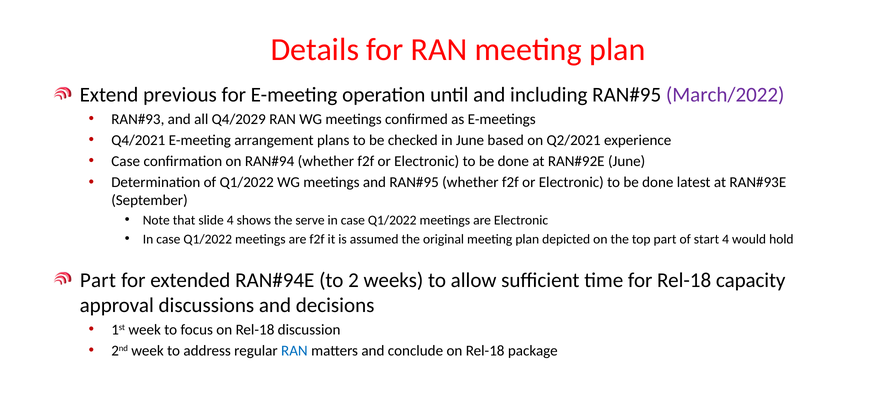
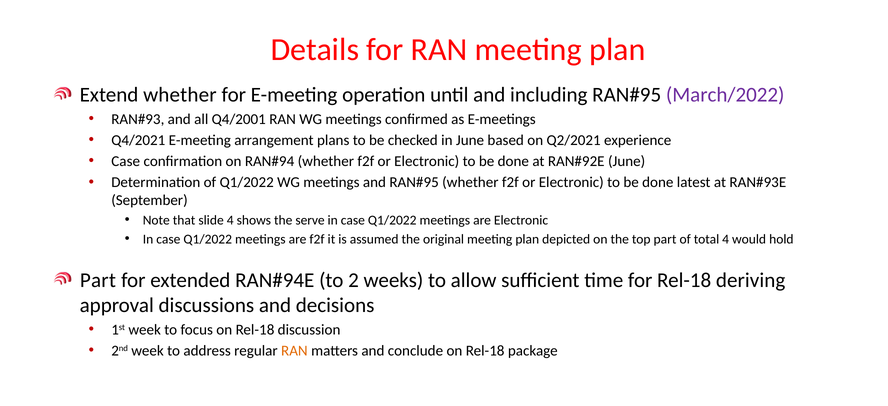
Extend previous: previous -> whether (180, 95)
Q4/2029: Q4/2029 -> Q4/2001 (239, 119)
start: start -> total (707, 239)
capacity: capacity -> deriving (751, 280)
RAN colour: blue -> orange (294, 351)
